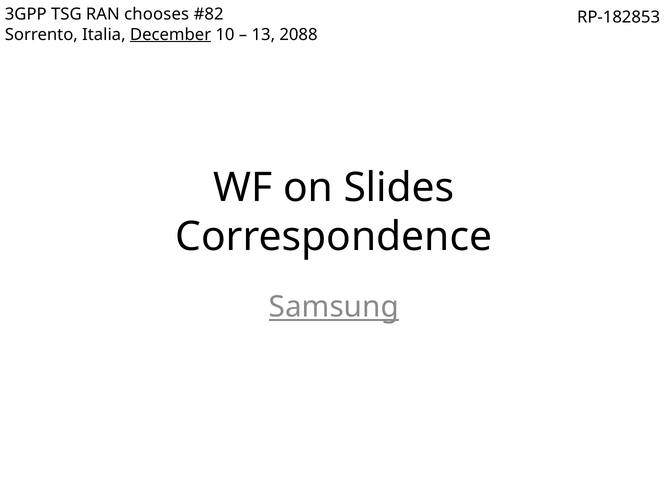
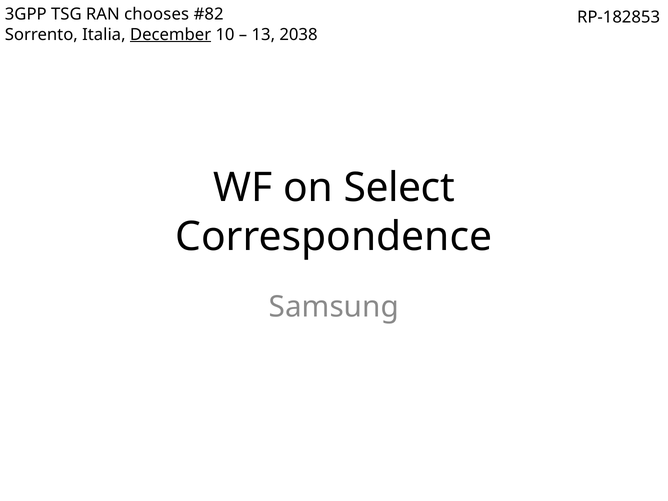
2088: 2088 -> 2038 (299, 34)
Slides: Slides -> Select (399, 188)
Samsung underline: present -> none (334, 307)
